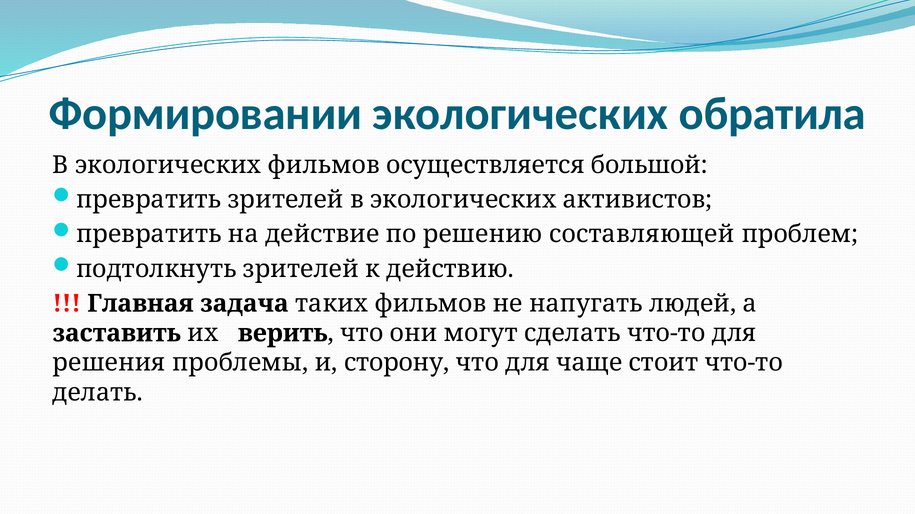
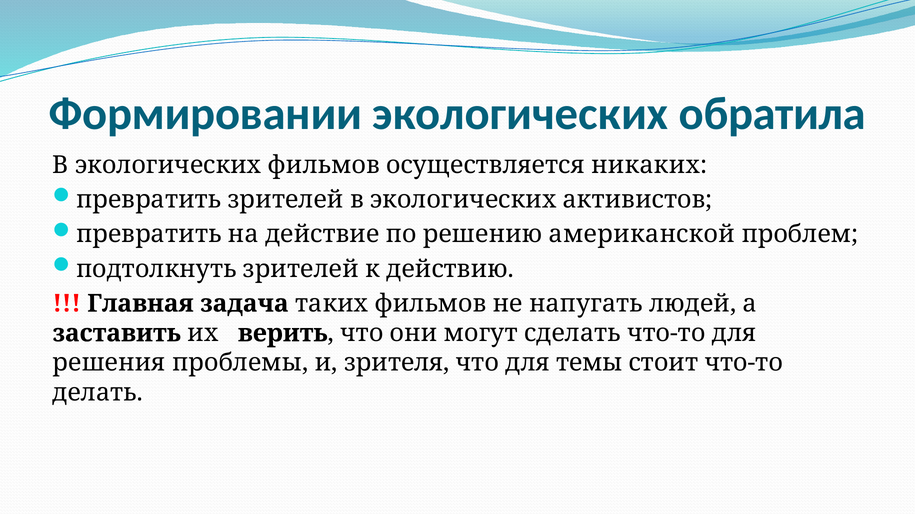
большой: большой -> никаких (649, 165)
составляющей: составляющей -> американской (642, 235)
сторону: сторону -> зрителя (397, 363)
чаще: чаще -> темы (589, 363)
